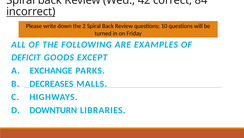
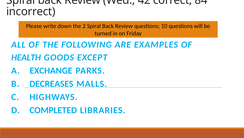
incorrect underline: present -> none (31, 12)
DEFICIT: DEFICIT -> HEALTH (26, 57)
DOWNTURN: DOWNTURN -> COMPLETED (53, 110)
